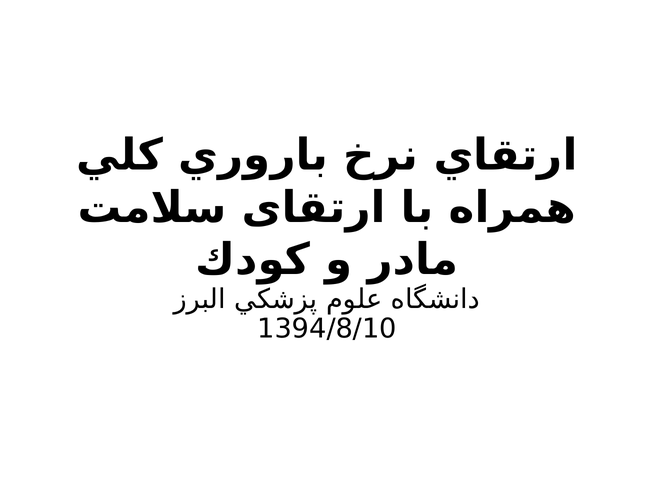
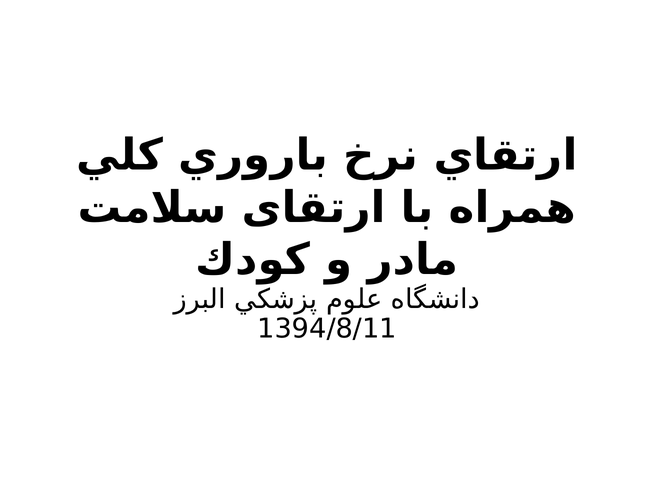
1394/8/10: 1394/8/10 -> 1394/8/11 (327, 329)
